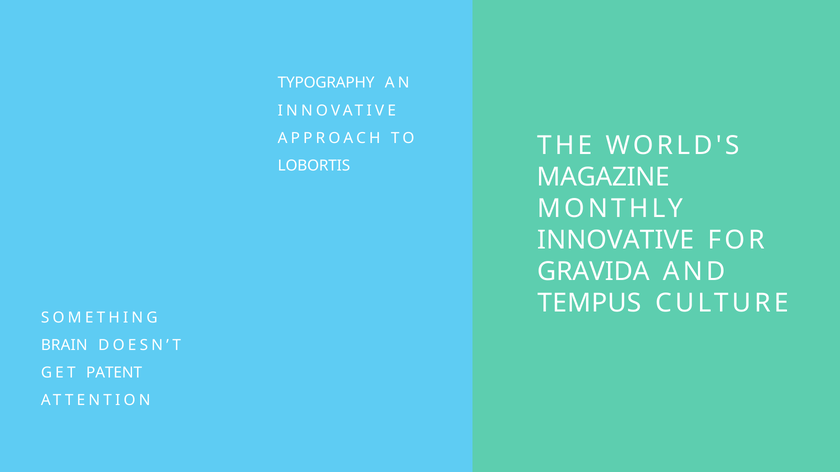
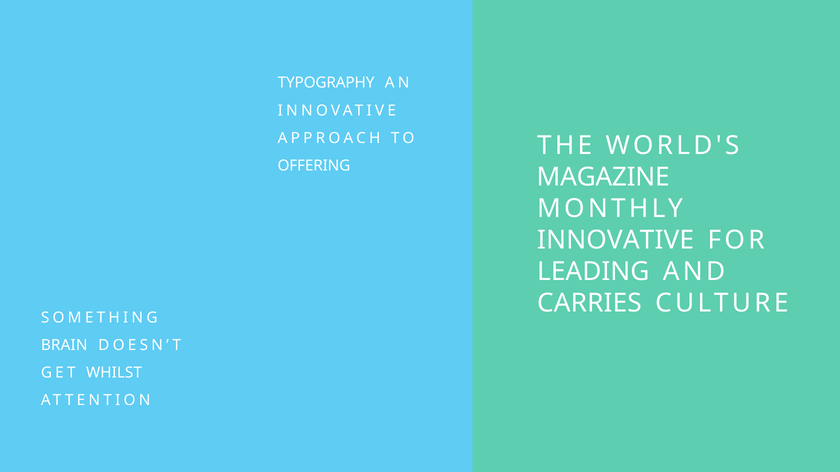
LOBORTIS: LOBORTIS -> OFFERING (314, 166)
GRAVIDA: GRAVIDA -> LEADING (593, 272)
TEMPUS: TEMPUS -> CARRIES (589, 303)
PATENT: PATENT -> WHILST (114, 373)
